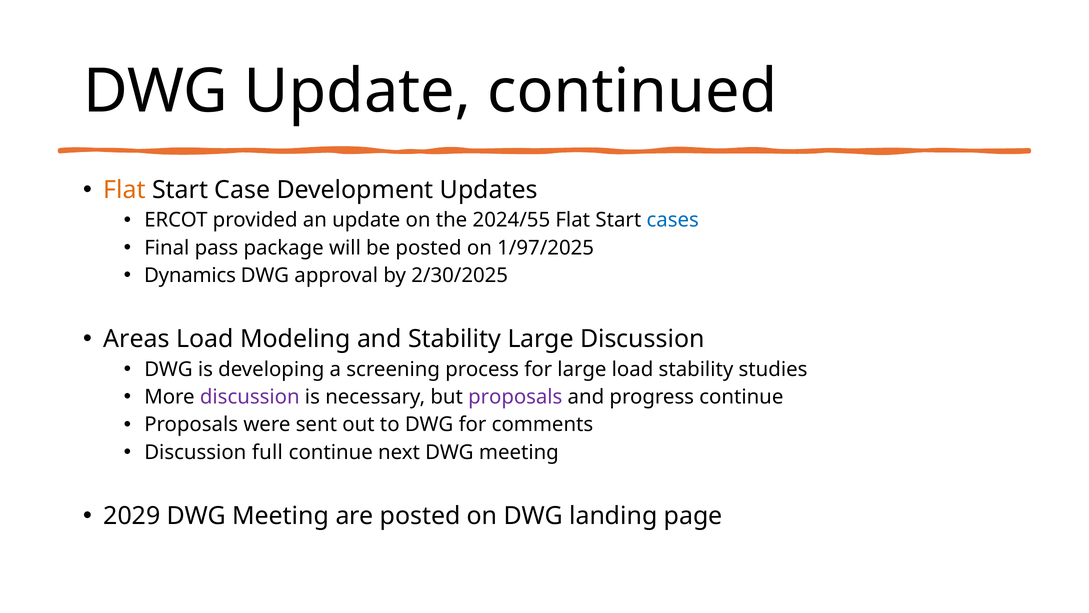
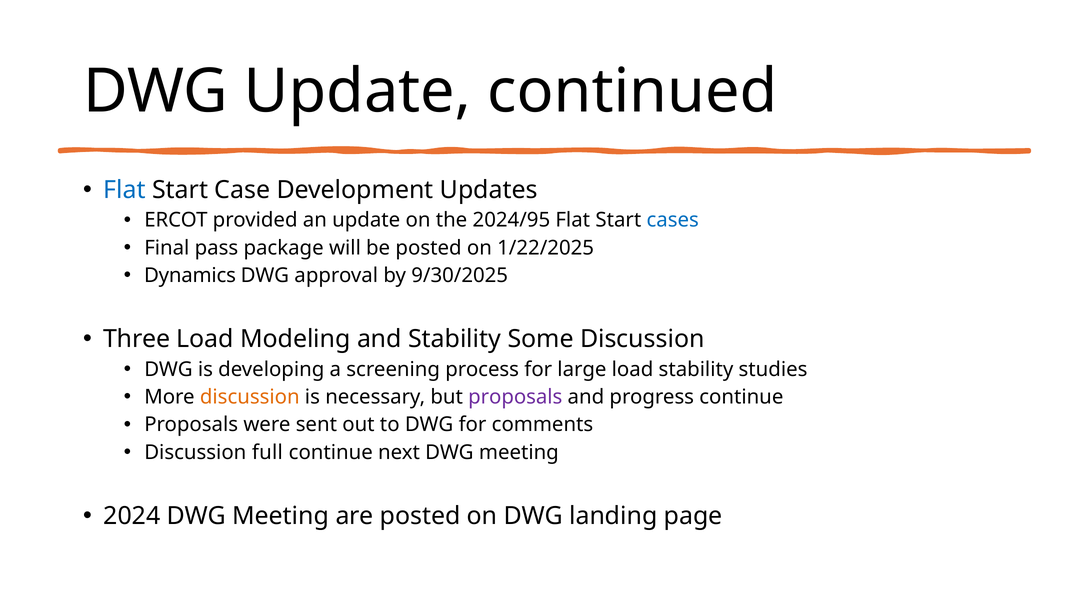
Flat colour: orange -> blue (125, 190)
2024/55: 2024/55 -> 2024/95 (511, 220)
1/97/2025: 1/97/2025 -> 1/22/2025 (546, 248)
2/30/2025: 2/30/2025 -> 9/30/2025 (460, 275)
Areas: Areas -> Three (137, 339)
Stability Large: Large -> Some (541, 339)
discussion colour: purple -> orange (250, 397)
2029: 2029 -> 2024 (132, 516)
